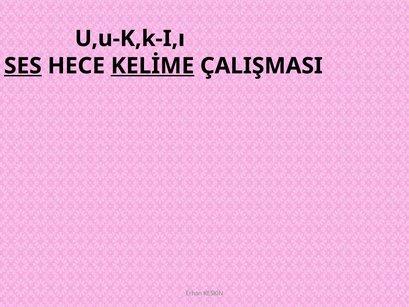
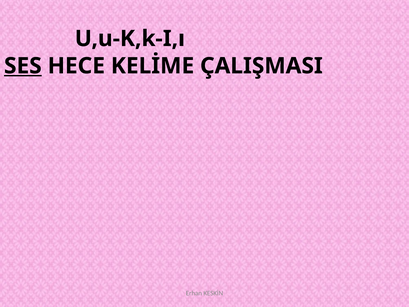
KELİME underline: present -> none (153, 66)
